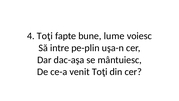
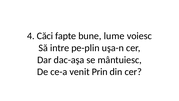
4 Toţi: Toţi -> Căci (45, 36)
venit Toţi: Toţi -> Prin (100, 72)
